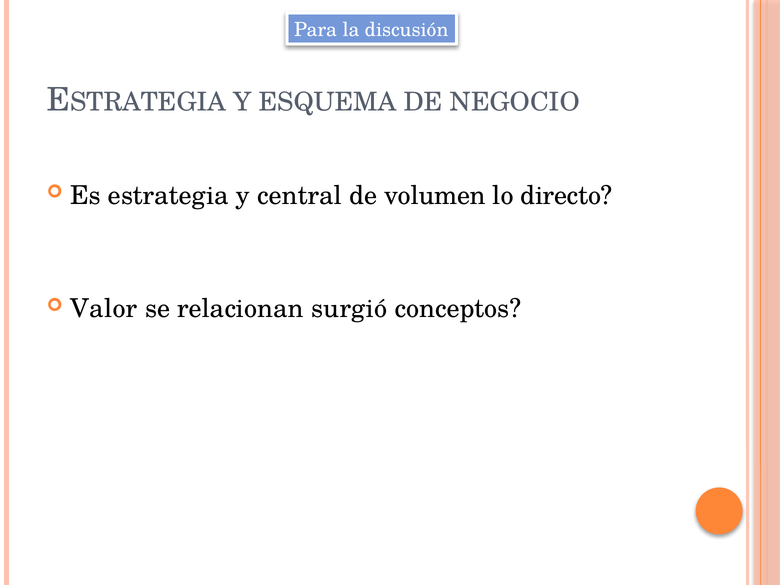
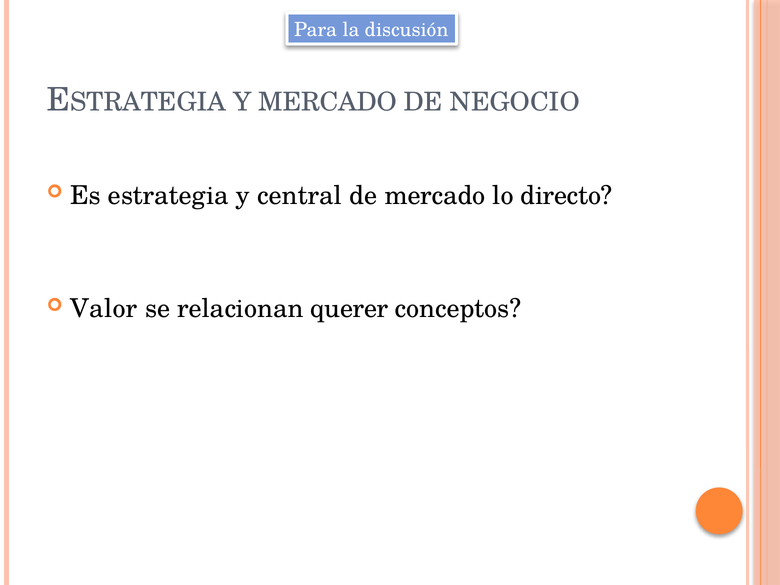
Y ESQUEMA: ESQUEMA -> MERCADO (328, 102)
de volumen: volumen -> mercado (435, 195)
surgió: surgió -> querer (349, 309)
